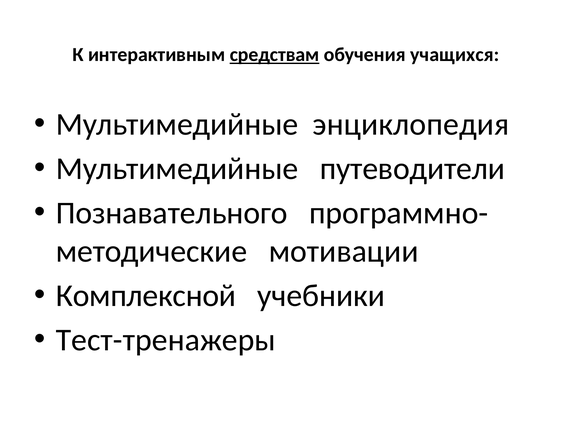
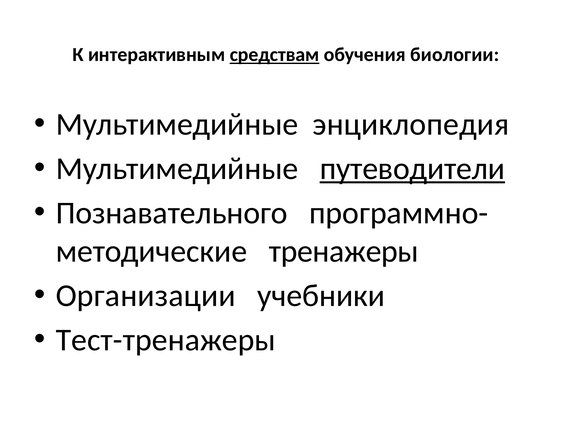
учащихся: учащихся -> биологии (455, 55)
путеводители underline: none -> present (412, 169)
мотивации: мотивации -> тренажеры (344, 251)
Комплексной: Комплексной -> Организации (146, 296)
